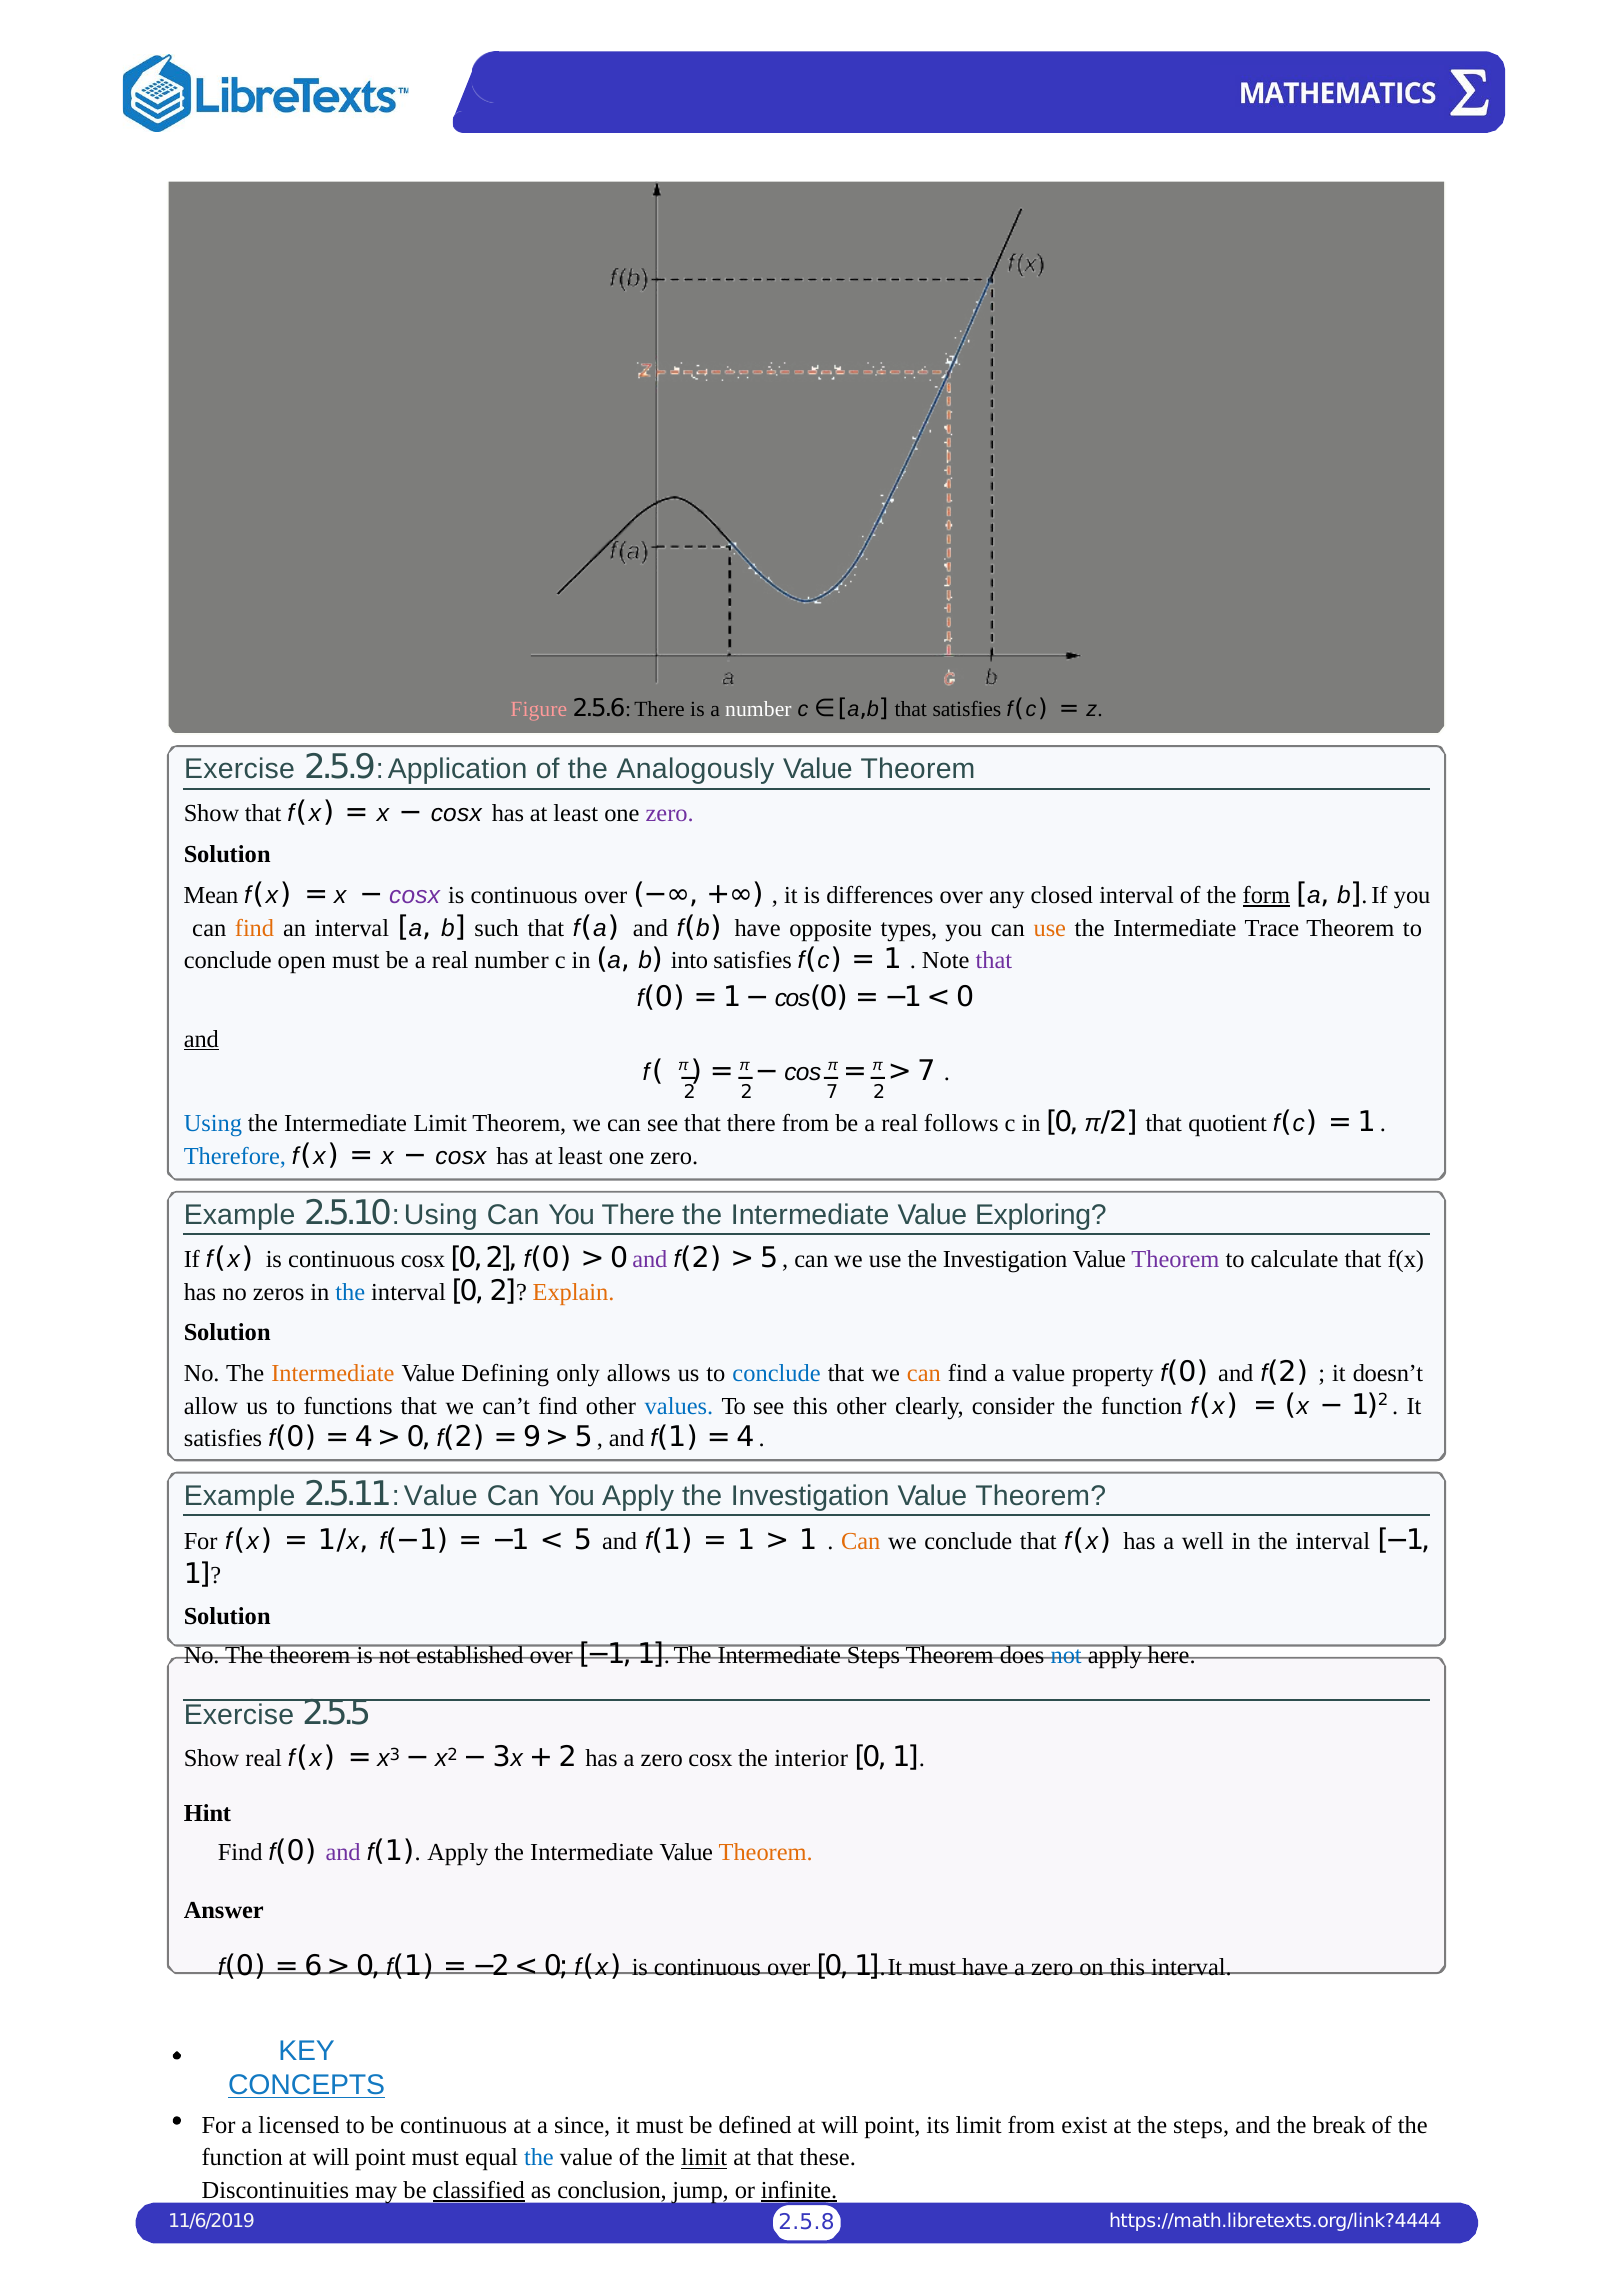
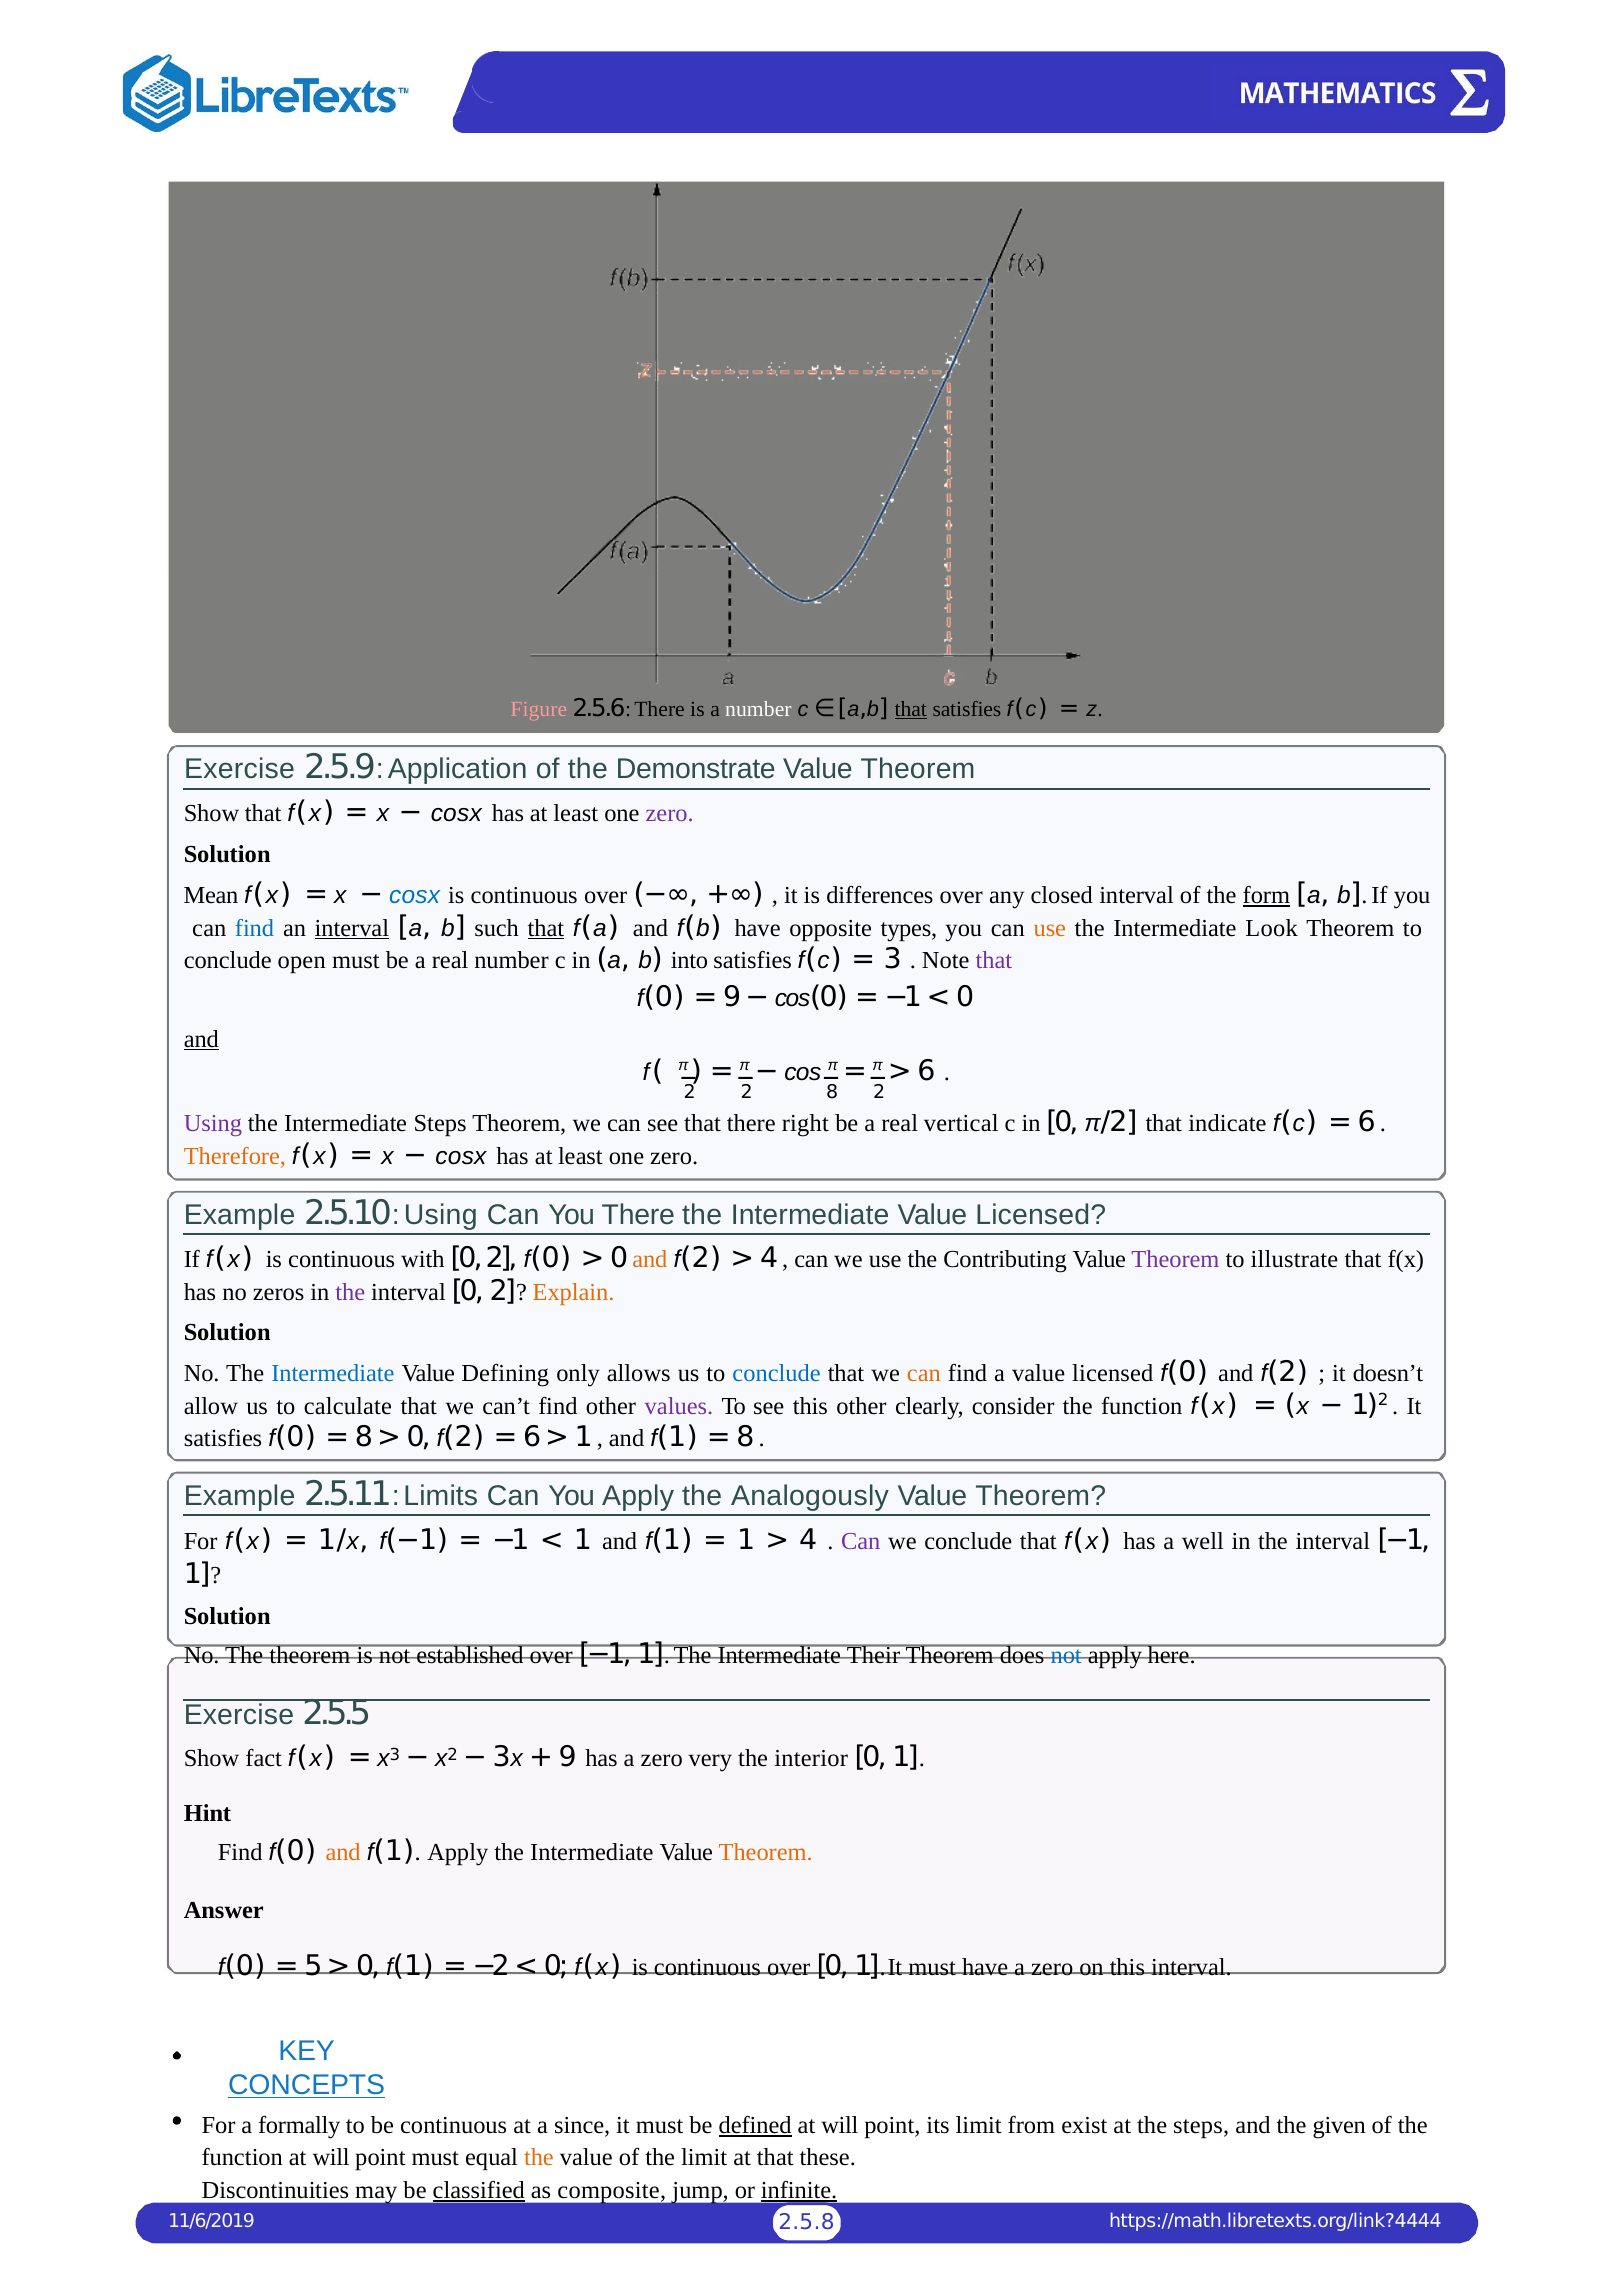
that underline: none -> present (911, 709)
Analogously: Analogously -> Demonstrate (696, 769)
cosx colour: purple -> blue (415, 895)
find colour: orange -> blue (255, 928)
interval underline: none -> present (352, 928)
that underline: none -> present (546, 928)
Trace: Trace -> Look (1272, 928)
1: 1 -> 3 (893, 959)
1: 1 -> 9 (732, 997)
7: 7 -> 6 (926, 1071)
2 7: 7 -> 8 (832, 1092)
Using colour: blue -> purple (213, 1123)
Intermediate Limit: Limit -> Steps (440, 1123)
there from: from -> right (805, 1123)
follows: follows -> vertical (961, 1123)
quotient: quotient -> indicate (1227, 1123)
1: 1 -> 6 (1367, 1122)
Therefore colour: blue -> orange (235, 1156)
Intermediate Value Exploring: Exploring -> Licensed (1041, 1215)
continuous cosx: cosx -> with (423, 1260)
and colour: purple -> orange (650, 1260)
5: 5 -> 4 (769, 1258)
use the Investigation: Investigation -> Contributing (1005, 1260)
calculate: calculate -> illustrate (1294, 1260)
the colour: blue -> purple (350, 1292)
Intermediate colour: orange -> blue (333, 1374)
a value property: property -> licensed (1113, 1374)
functions: functions -> calculate (348, 1406)
values colour: blue -> purple (679, 1406)
4: 4 -> 8 (364, 1437)
9: 9 -> 6 (532, 1437)
5: 5 -> 1 (584, 1437)
4: 4 -> 8 (745, 1437)
2.5.11 Value: Value -> Limits (441, 1495)
Apply the Investigation: Investigation -> Analogously (810, 1495)
5: 5 -> 1 (583, 1540)
1: 1 -> 4 (808, 1540)
Can colour: orange -> purple (861, 1541)
Intermediate Steps: Steps -> Their (874, 1655)
Show real: real -> fact (264, 1759)
2: 2 -> 9 (568, 1757)
zero cosx: cosx -> very (710, 1759)
and colour: purple -> orange (343, 1852)
6: 6 -> 5 (313, 1966)
licensed: licensed -> formally (299, 2125)
defined underline: none -> present (755, 2125)
break: break -> given (1339, 2125)
the colour: blue -> orange (539, 2158)
limit underline: present -> none (704, 2158)
conclusion: conclusion -> composite (612, 2190)
